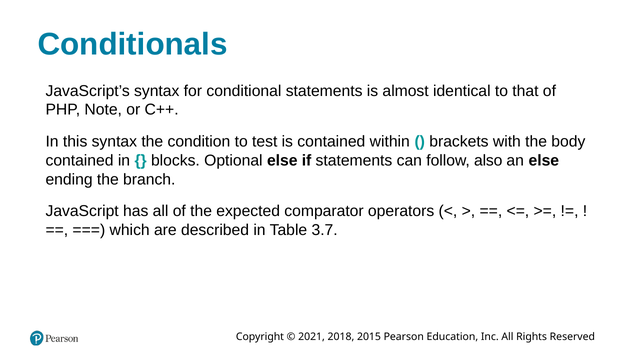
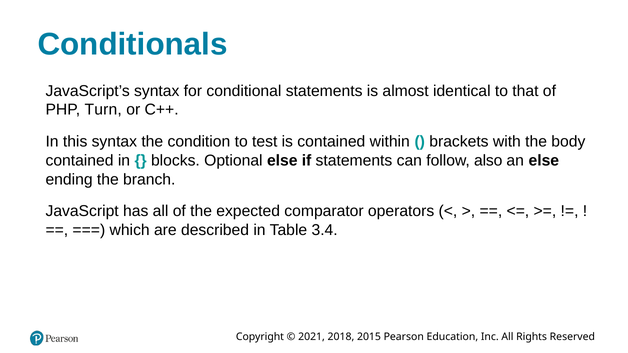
Note: Note -> Turn (103, 110)
3.7: 3.7 -> 3.4 (325, 230)
